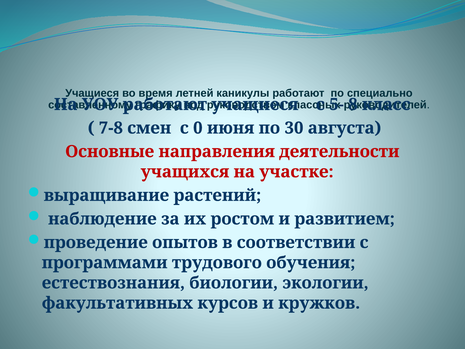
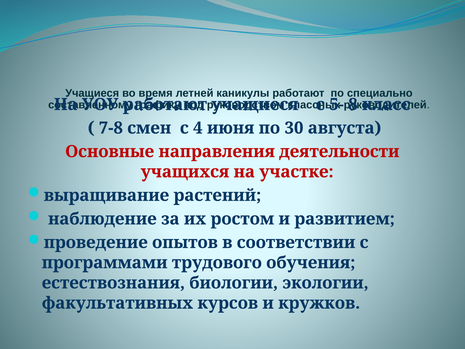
0: 0 -> 4 (198, 128)
